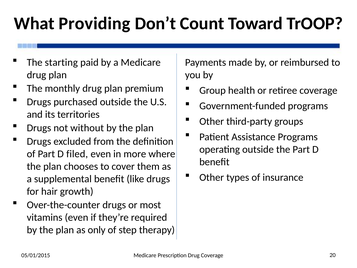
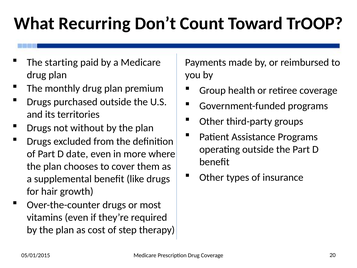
Providing: Providing -> Recurring (95, 24)
filed: filed -> date (77, 154)
only: only -> cost (97, 230)
